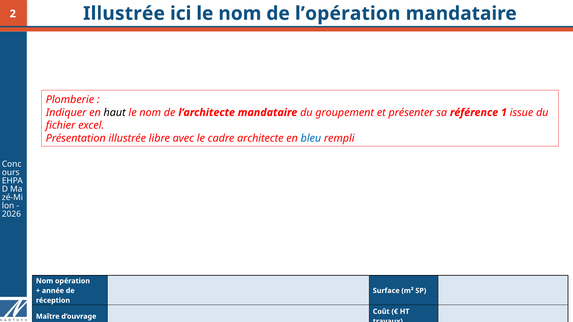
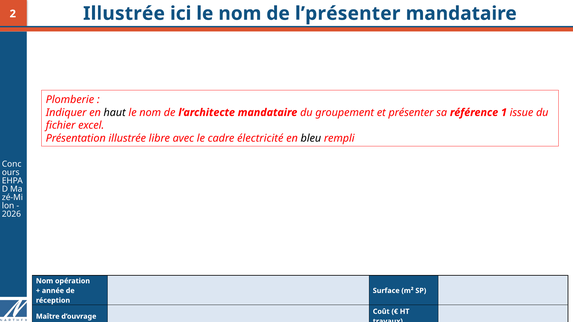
l’opération: l’opération -> l’présenter (348, 14)
architecte: architecte -> électricité (260, 138)
bleu colour: blue -> black (311, 138)
